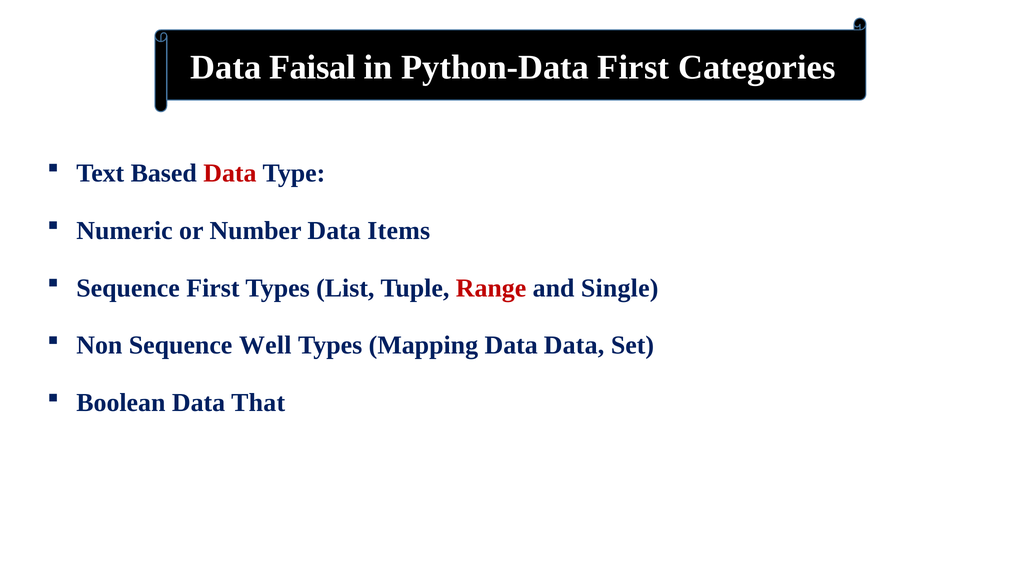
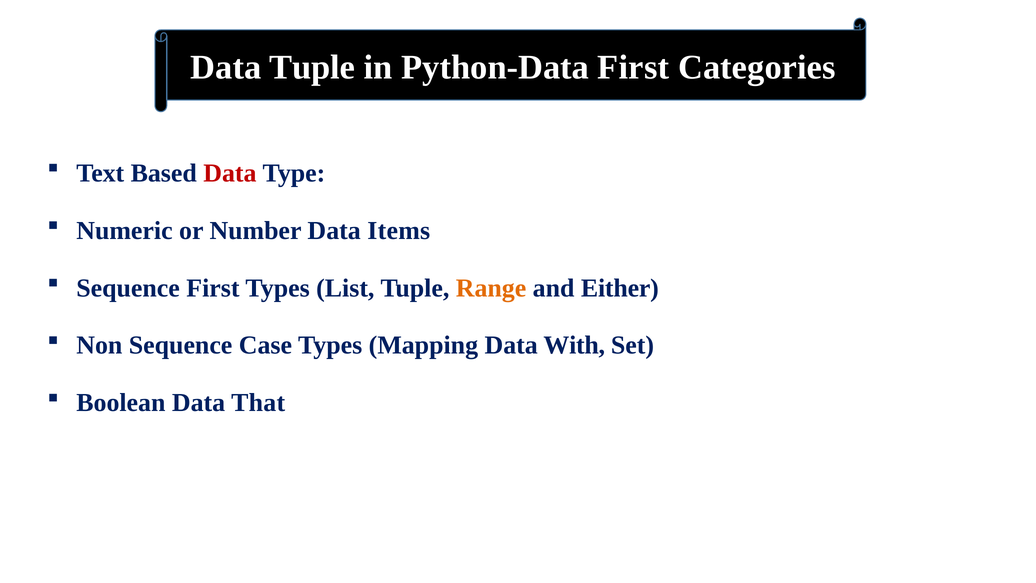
Data Faisal: Faisal -> Tuple (312, 67)
Range colour: red -> orange (491, 288)
Single: Single -> Either (620, 288)
Well: Well -> Case (265, 345)
Data Data: Data -> With (574, 345)
